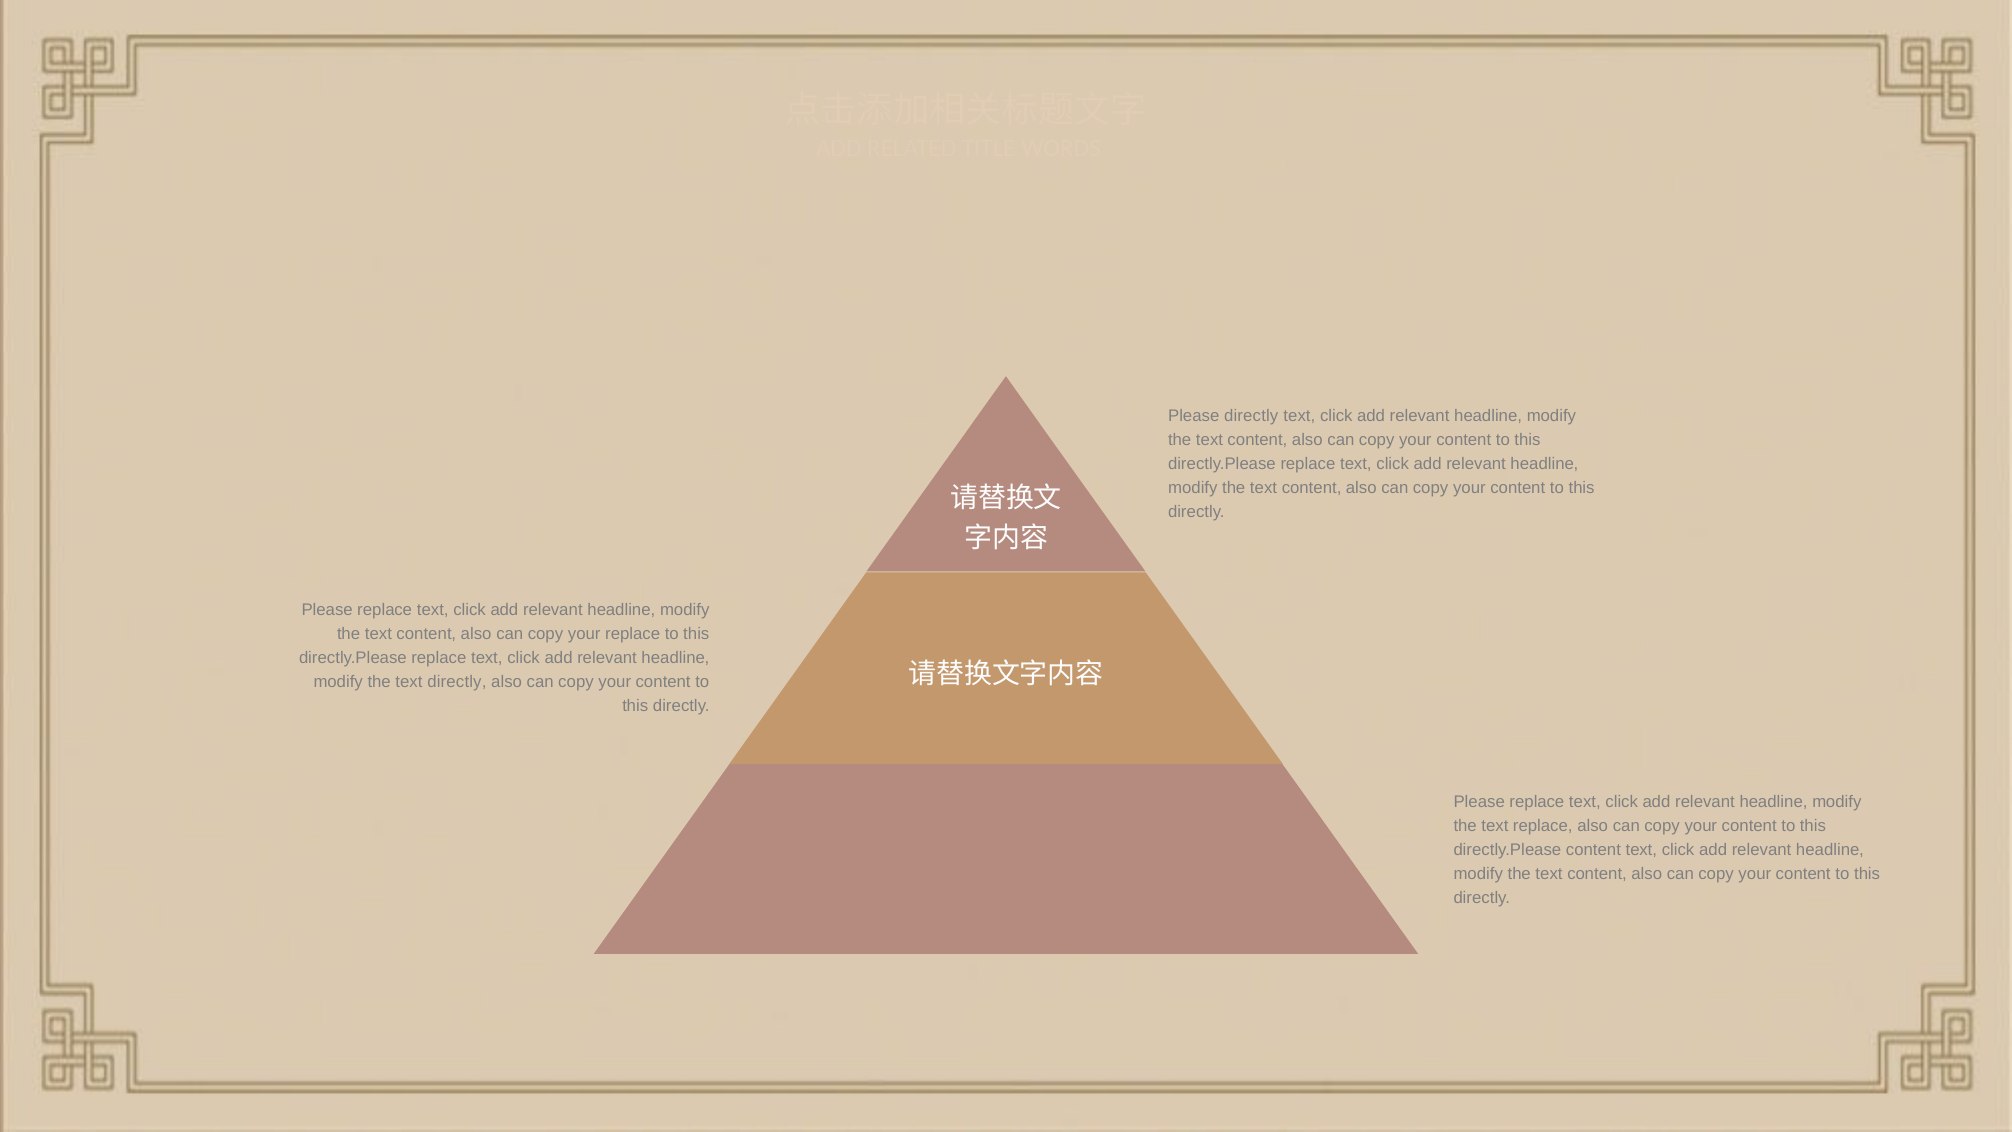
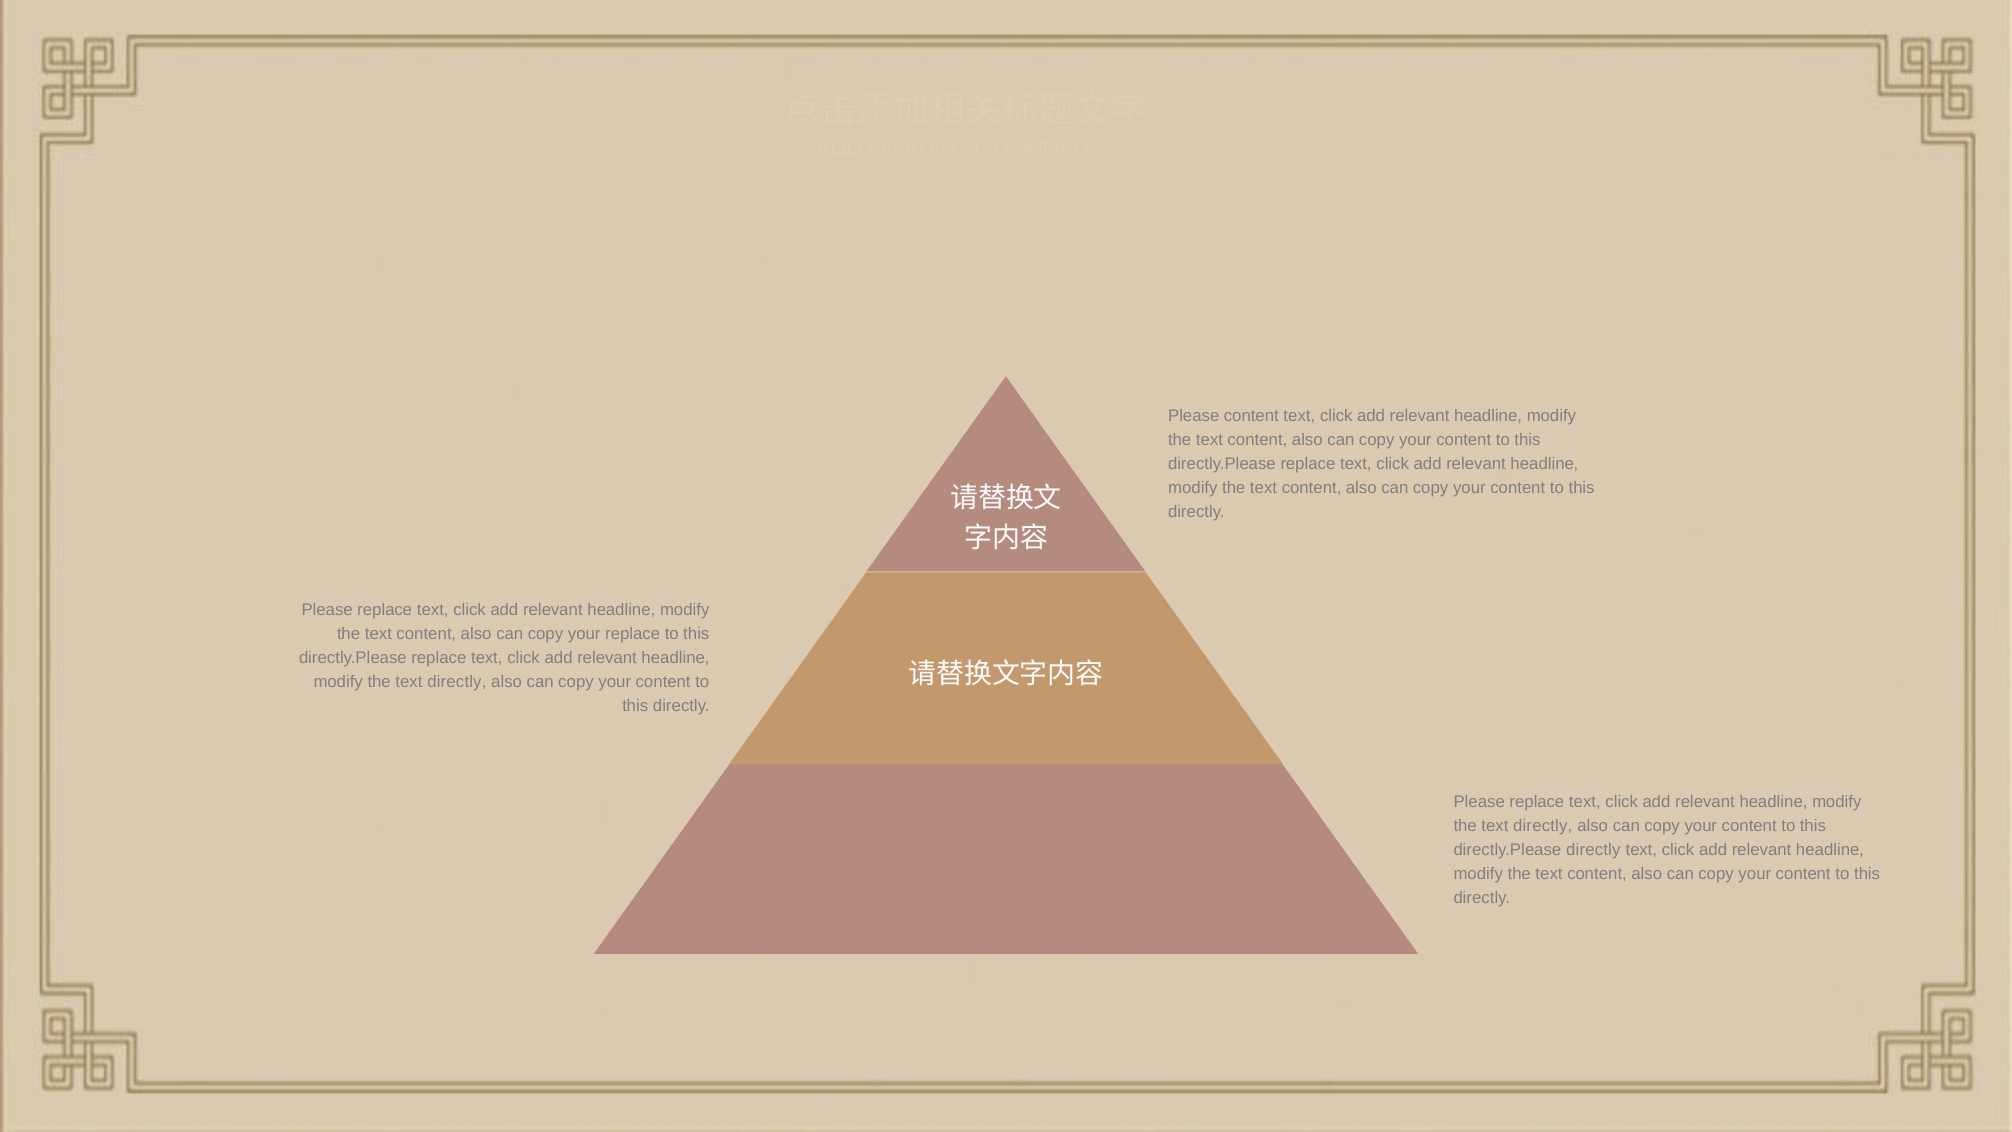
Please directly: directly -> content (1251, 416)
replace: replace -> directly (1543, 826)
directly.Please content: content -> directly (1593, 850)
